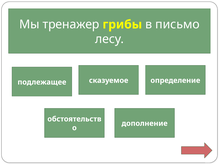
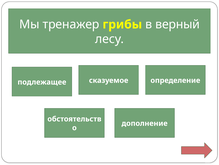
письмо: письмо -> верный (178, 24)
